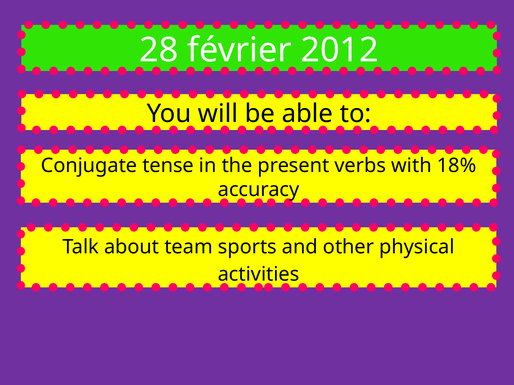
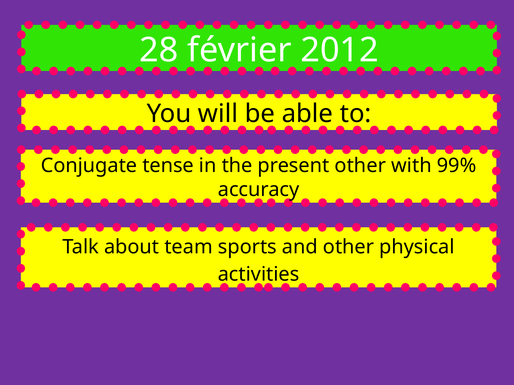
present verbs: verbs -> other (360, 166)
18%: 18% -> 99% (457, 166)
